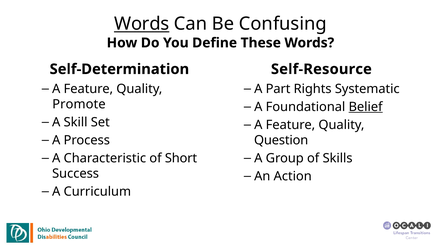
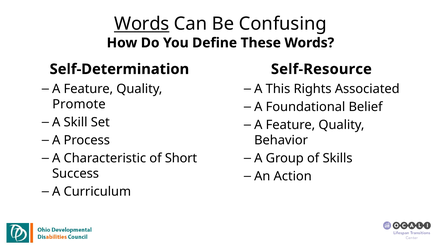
Part: Part -> This (278, 89)
Systematic: Systematic -> Associated (367, 89)
Belief underline: present -> none (366, 107)
Question: Question -> Behavior (281, 140)
